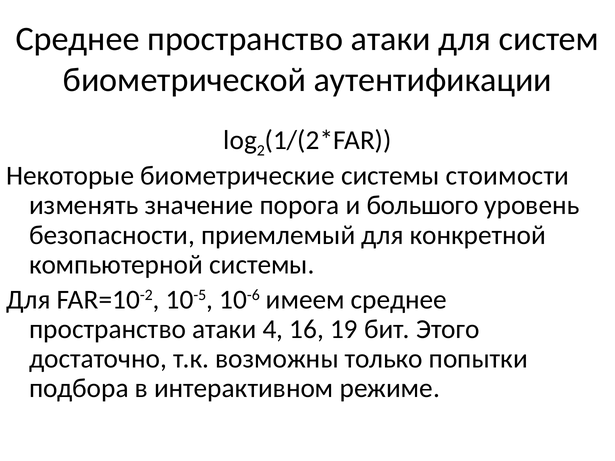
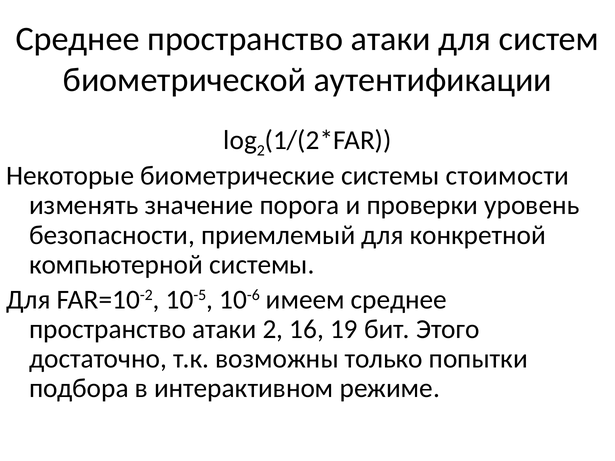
большого: большого -> проверки (422, 206)
атаки 4: 4 -> 2 (273, 329)
